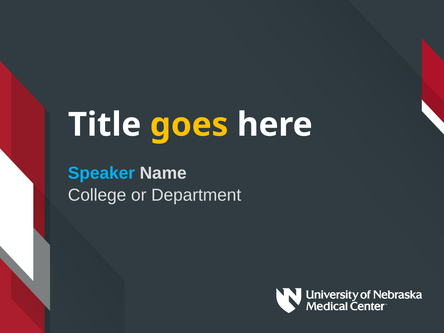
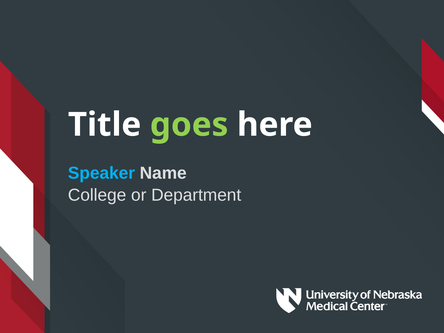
goes colour: yellow -> light green (189, 125)
